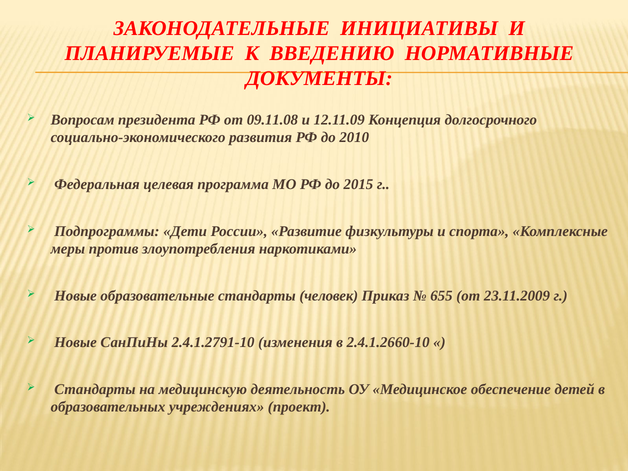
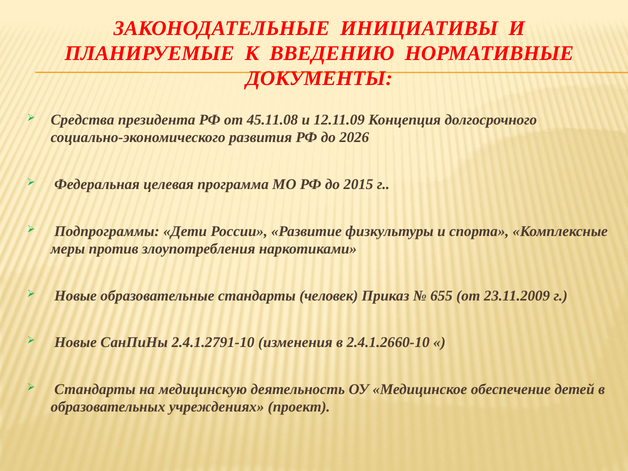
Вопросам: Вопросам -> Средства (82, 120)
09.11.08: 09.11.08 -> 45.11.08 (272, 120)
2010: 2010 -> 2026 (354, 138)
